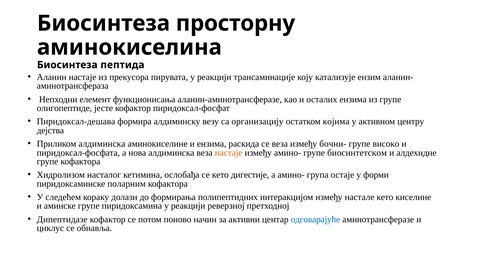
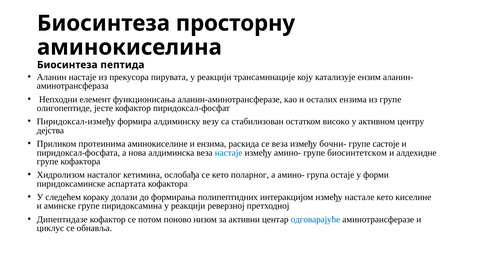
Пиридоксал-дешава: Пиридоксал-дешава -> Пиридоксал-између (76, 122)
организацију: организацију -> стабилизован (258, 122)
којима: којима -> високо (336, 122)
Приликом алдиминска: алдиминска -> протеинима (102, 144)
високо: високо -> састоје (386, 144)
настаје colour: orange -> blue (229, 153)
дигестије: дигестије -> поларног (250, 175)
поларним: поларним -> аспартата (127, 184)
начин: начин -> низом (205, 219)
